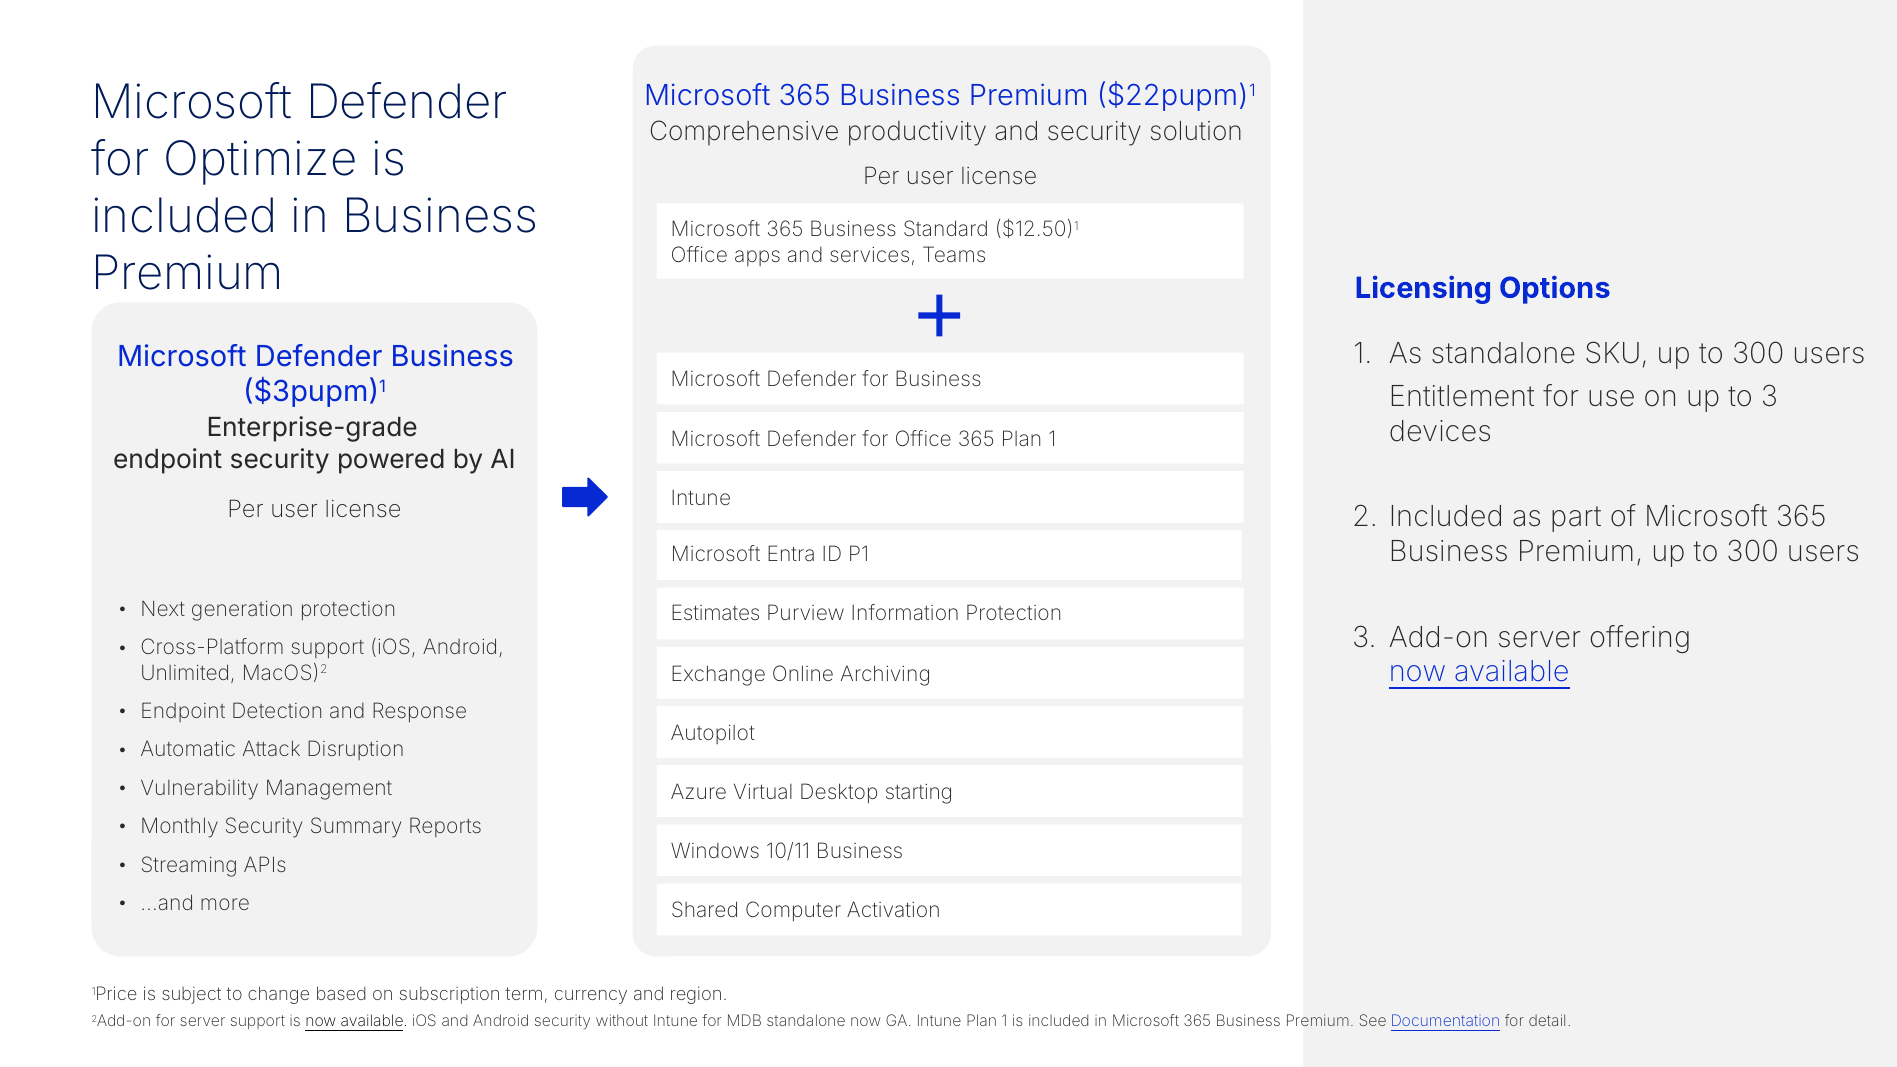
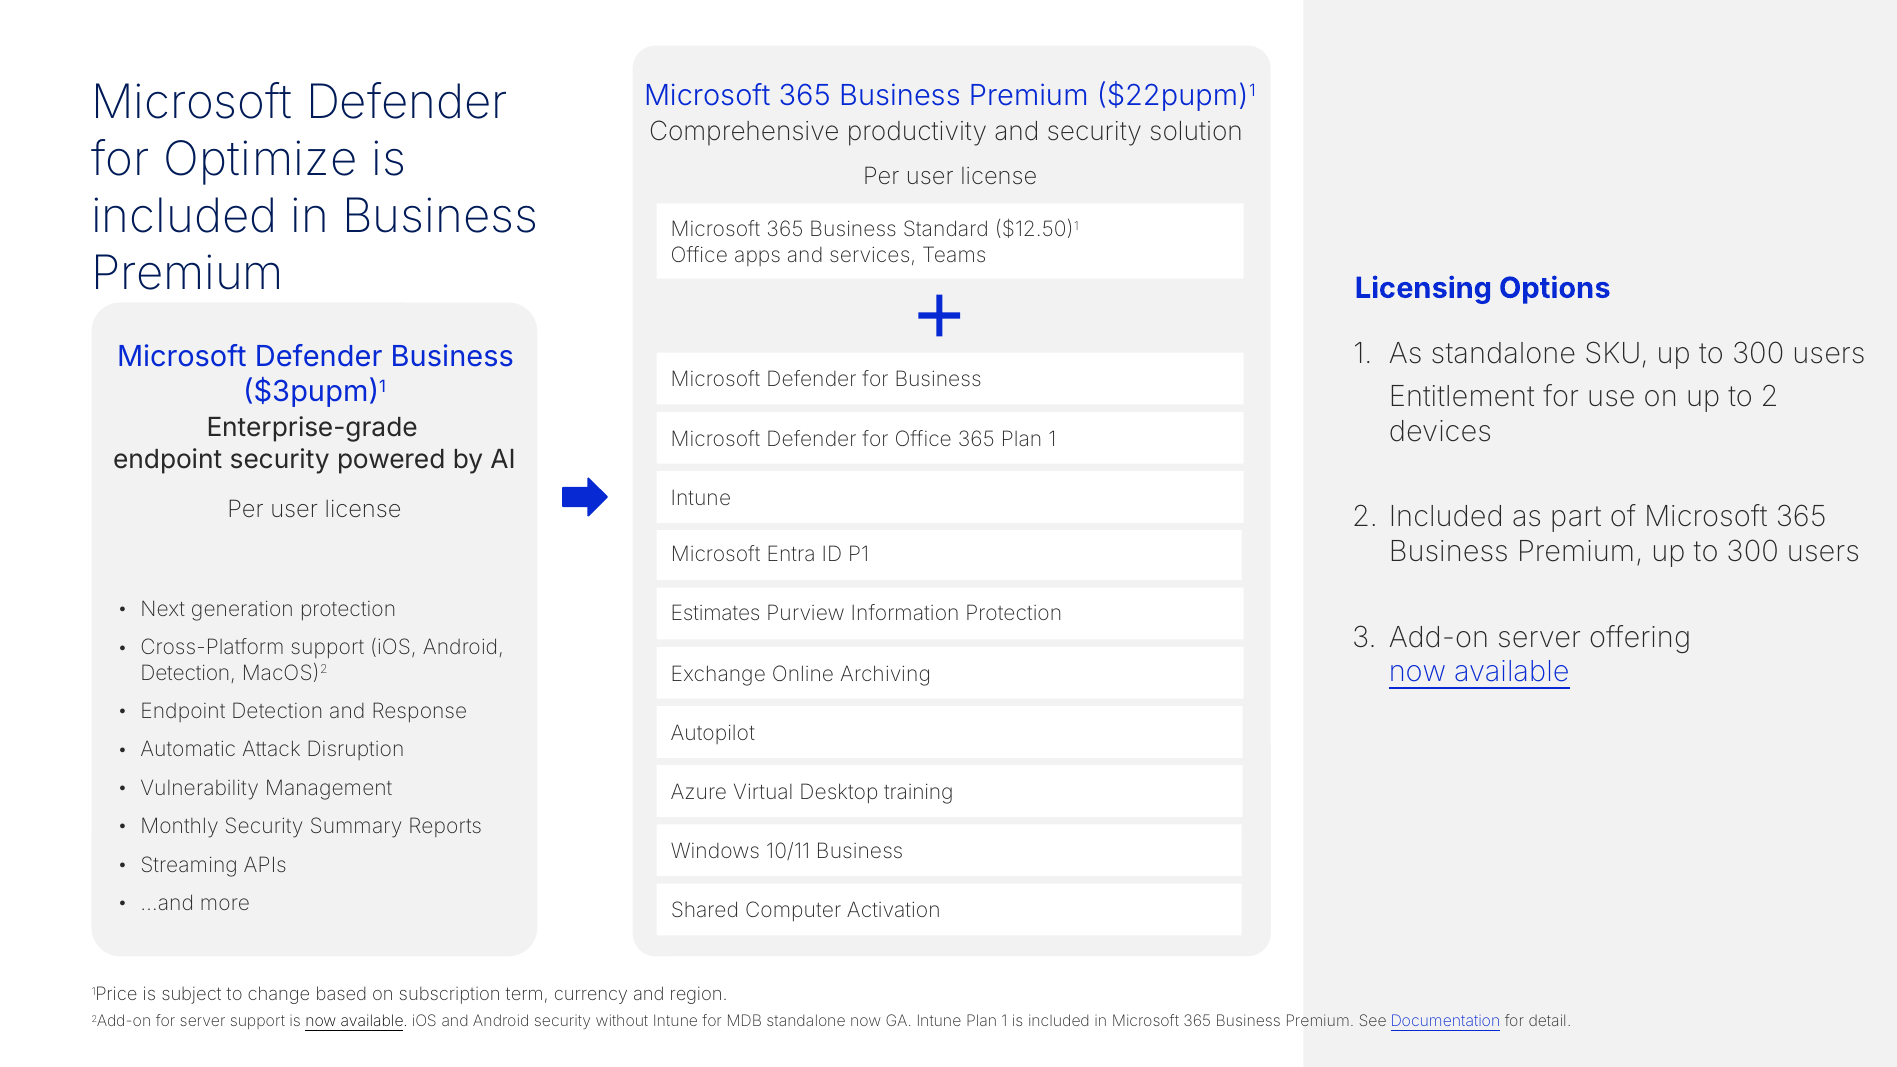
to 3: 3 -> 2 (1770, 397)
Unlimited: Unlimited -> Detection (188, 673)
starting: starting -> training (919, 793)
